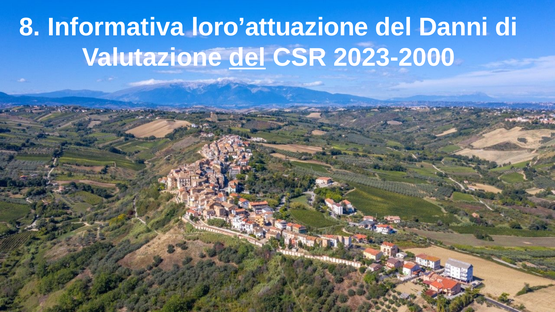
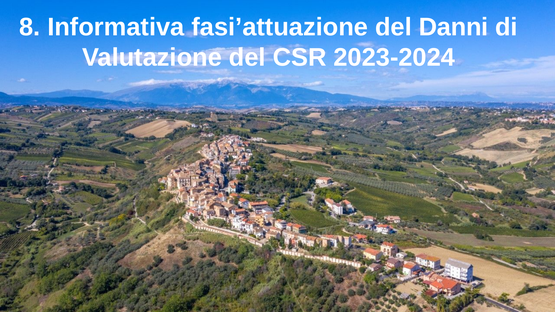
loro’attuazione: loro’attuazione -> fasi’attuazione (280, 27)
del underline: present -> none (247, 58)
2023-2000: 2023-2000 -> 2023-2024 (394, 58)
